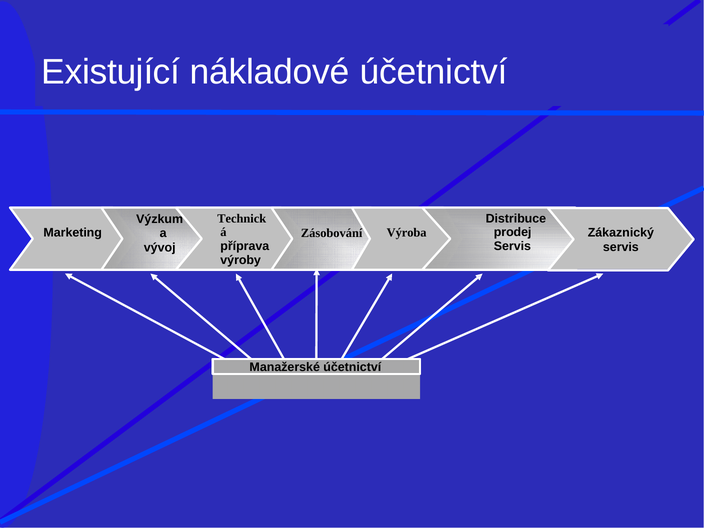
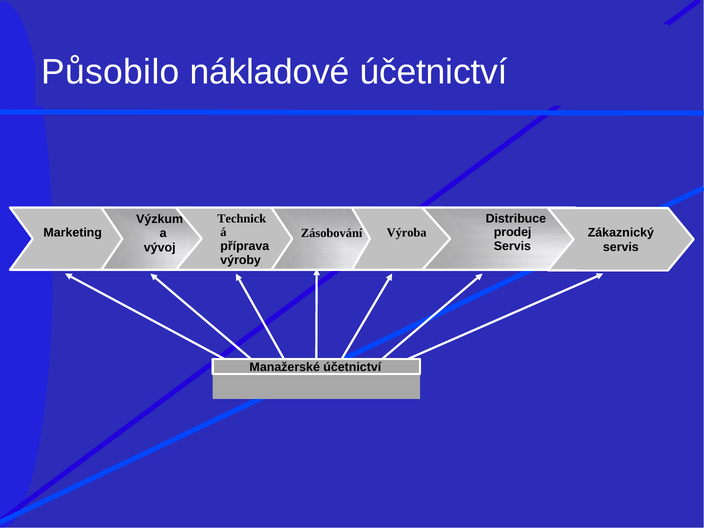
Existující: Existující -> Působilo (111, 72)
